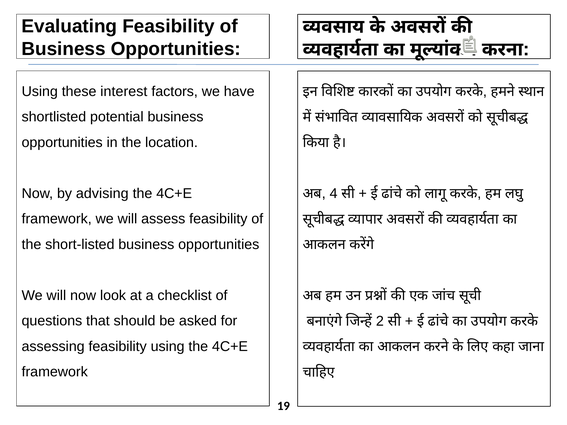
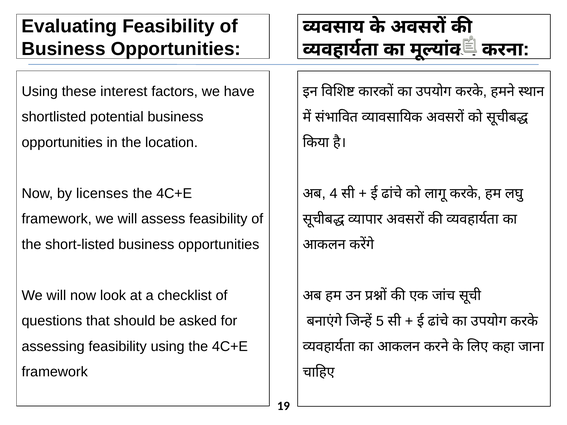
advising: advising -> licenses (102, 193)
2: 2 -> 5 (380, 321)
